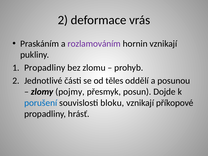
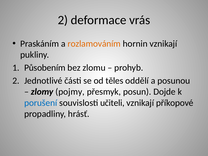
rozlamováním colour: purple -> orange (94, 44)
Propadliny: Propadliny -> Působením (45, 68)
bloku: bloku -> učiteli (112, 103)
